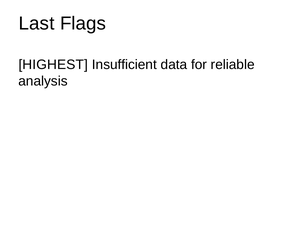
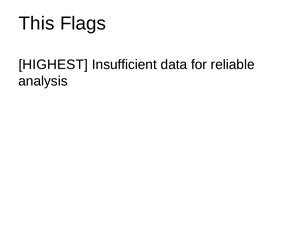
Last: Last -> This (37, 23)
